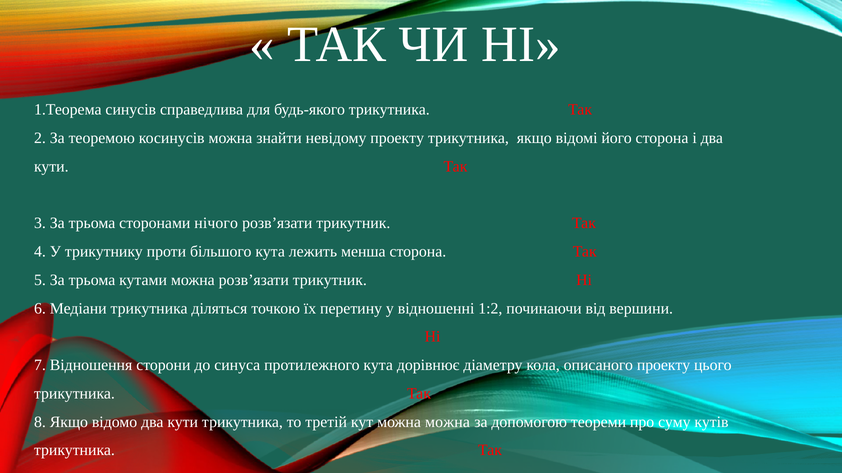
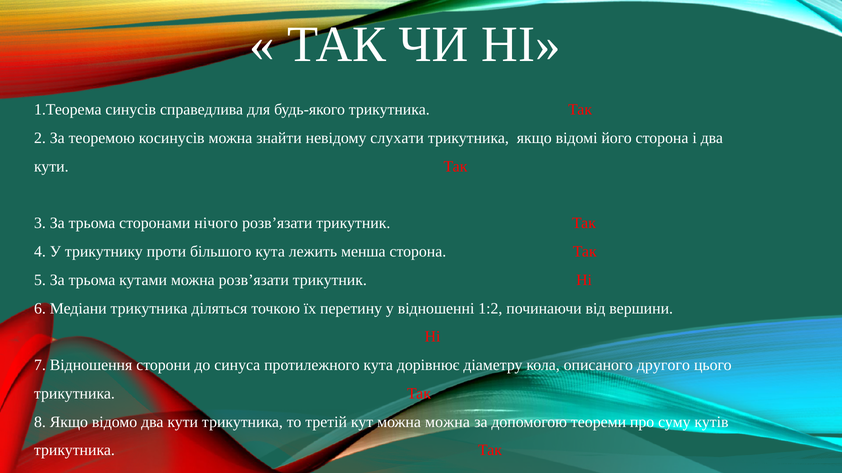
невідому проекту: проекту -> слухати (397, 138)
описаного проекту: проекту -> другого (663, 366)
